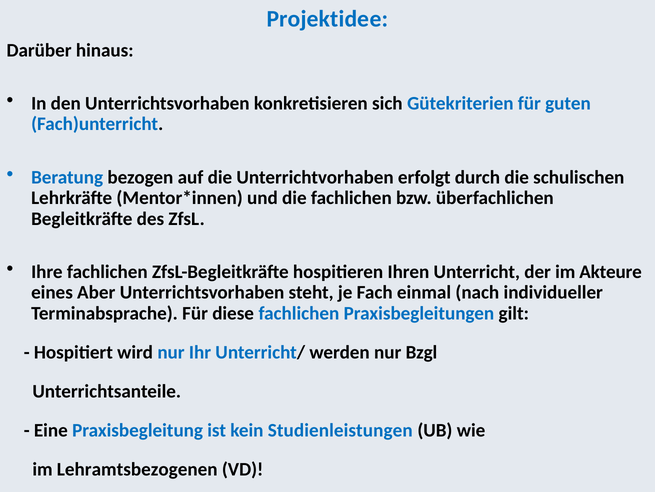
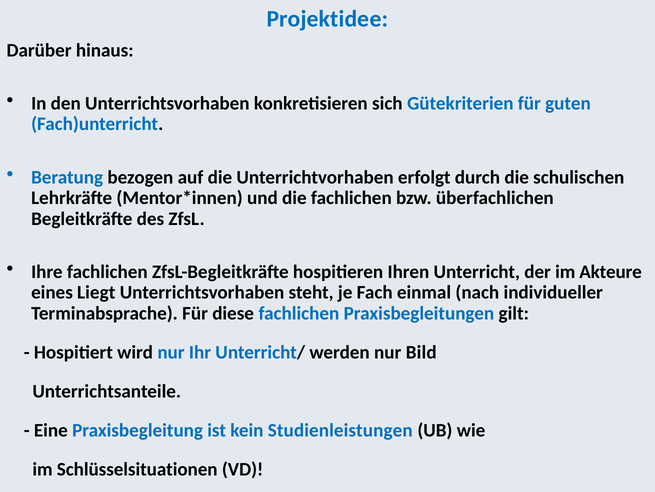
Aber: Aber -> Liegt (96, 292)
Bzgl: Bzgl -> Bild (421, 352)
Lehramtsbezogenen: Lehramtsbezogenen -> Schlüsselsituationen (137, 469)
